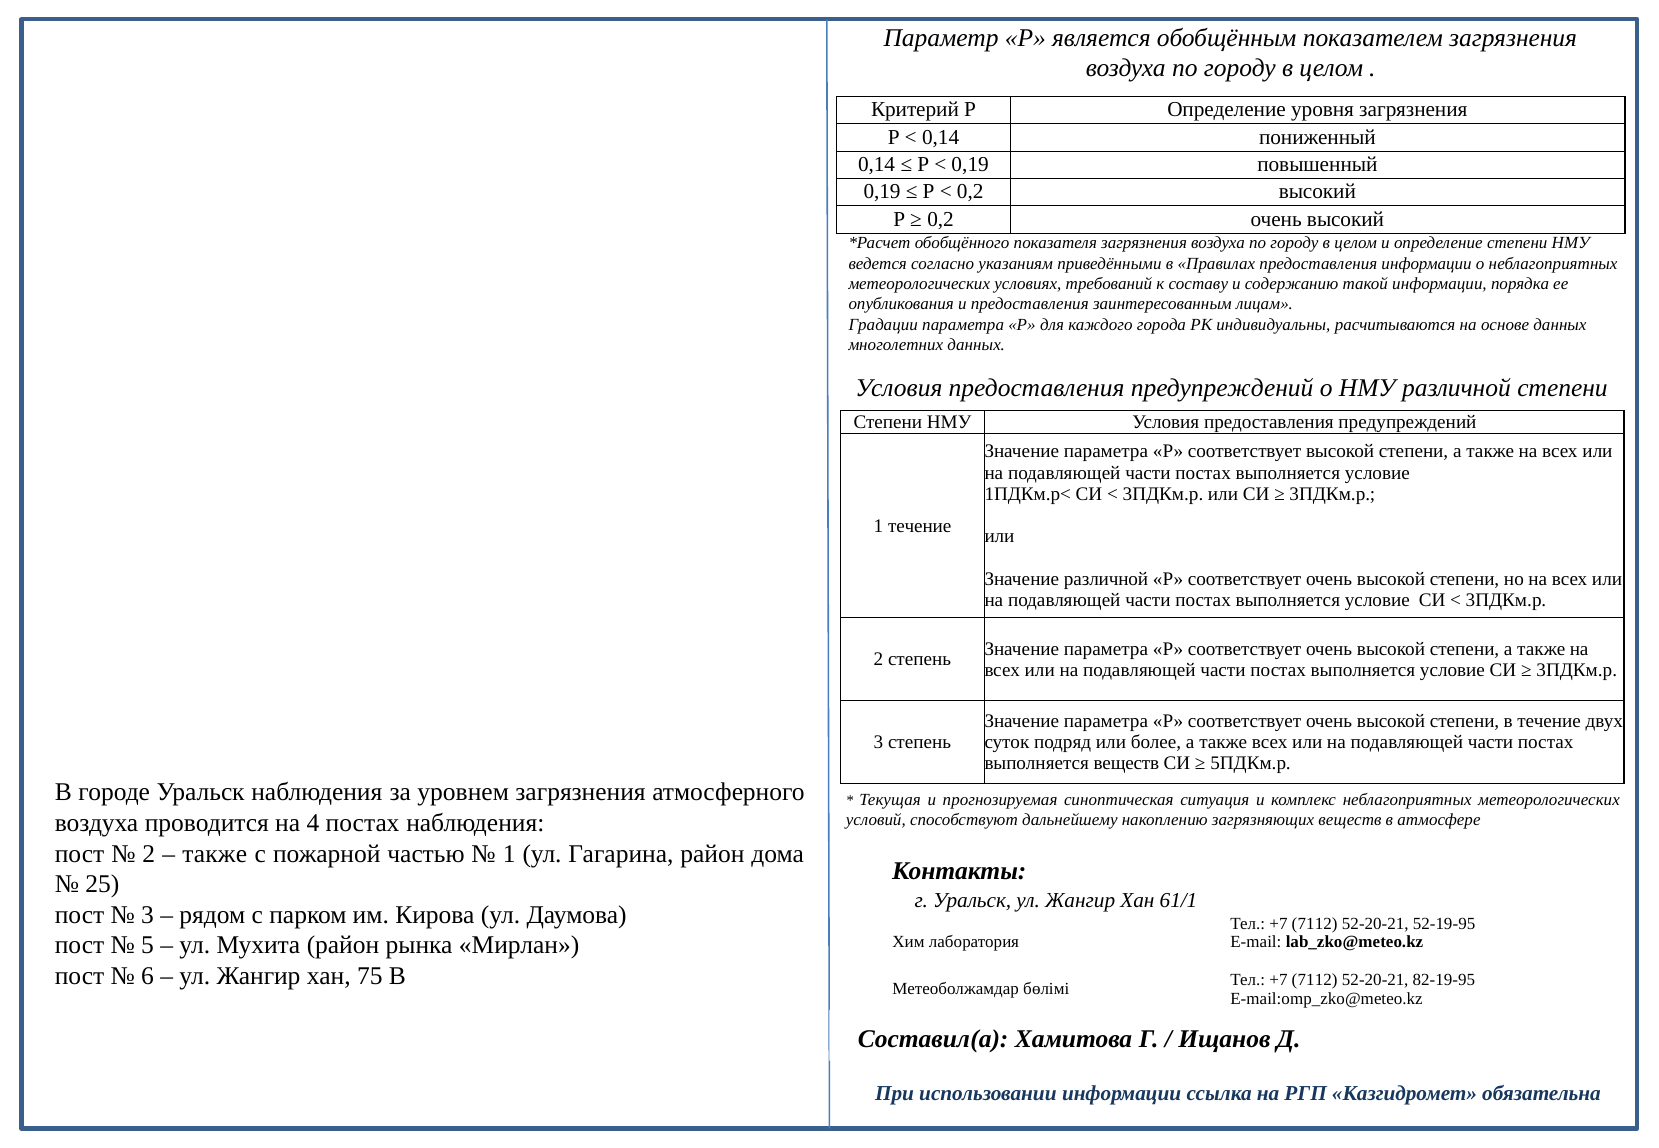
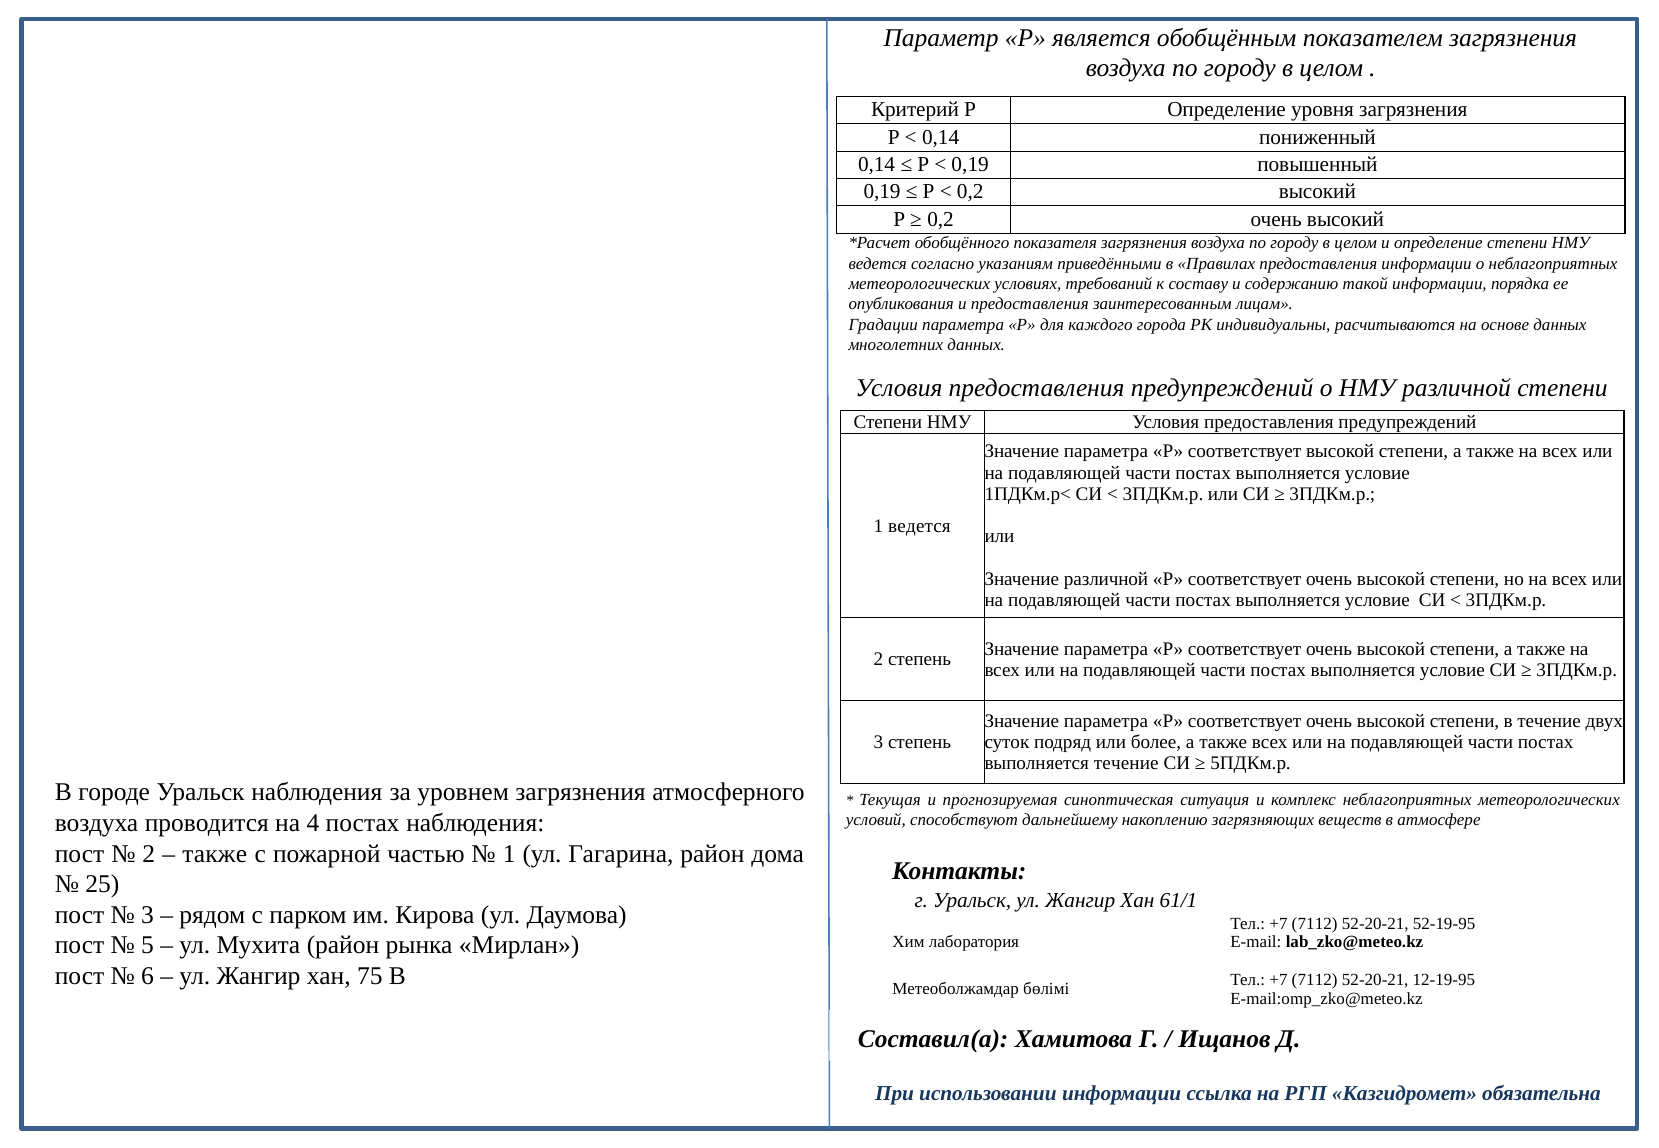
1 течение: течение -> ведется (919, 526)
выполняется веществ: веществ -> течение (1126, 764)
82-19-95: 82-19-95 -> 12-19-95 (1444, 980)
